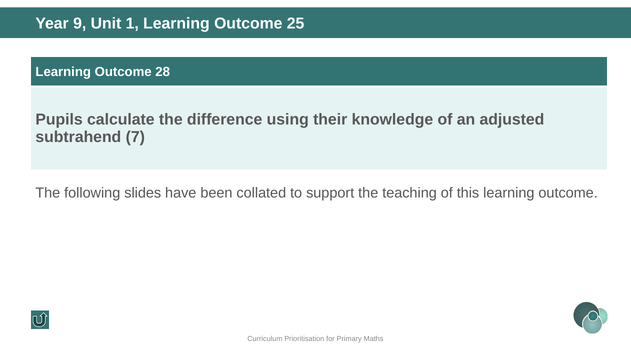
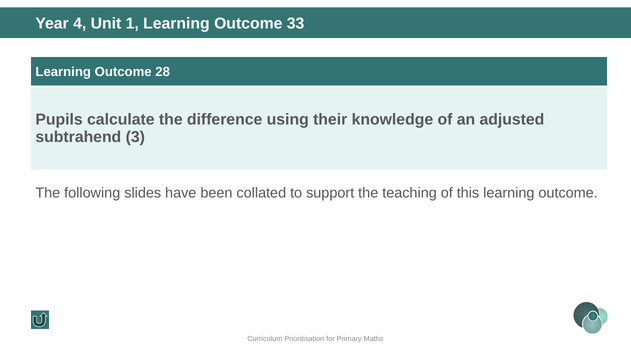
9: 9 -> 4 (80, 24)
25: 25 -> 33 (296, 24)
7: 7 -> 3 (135, 137)
